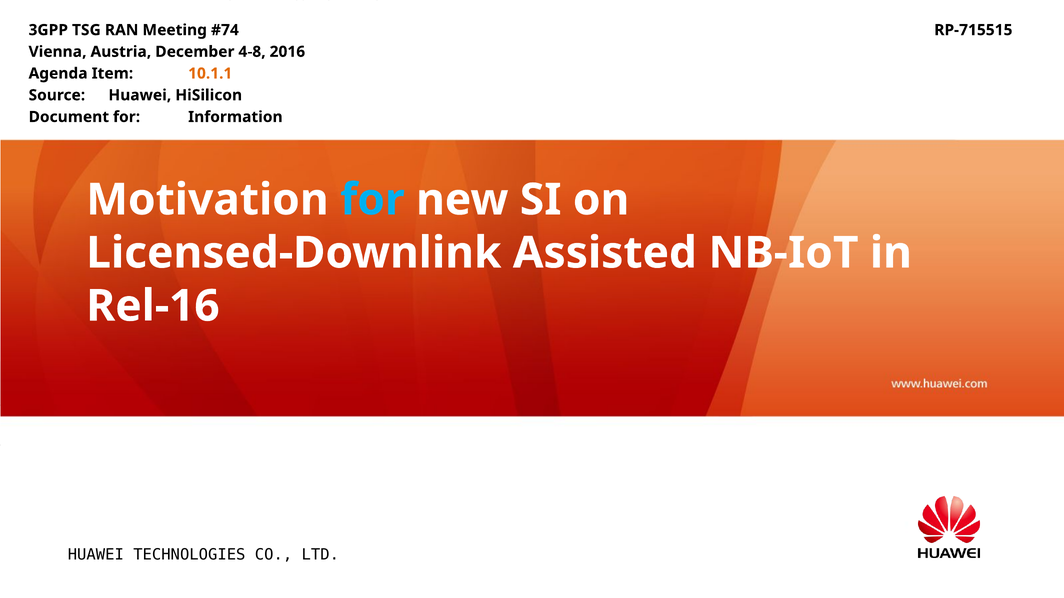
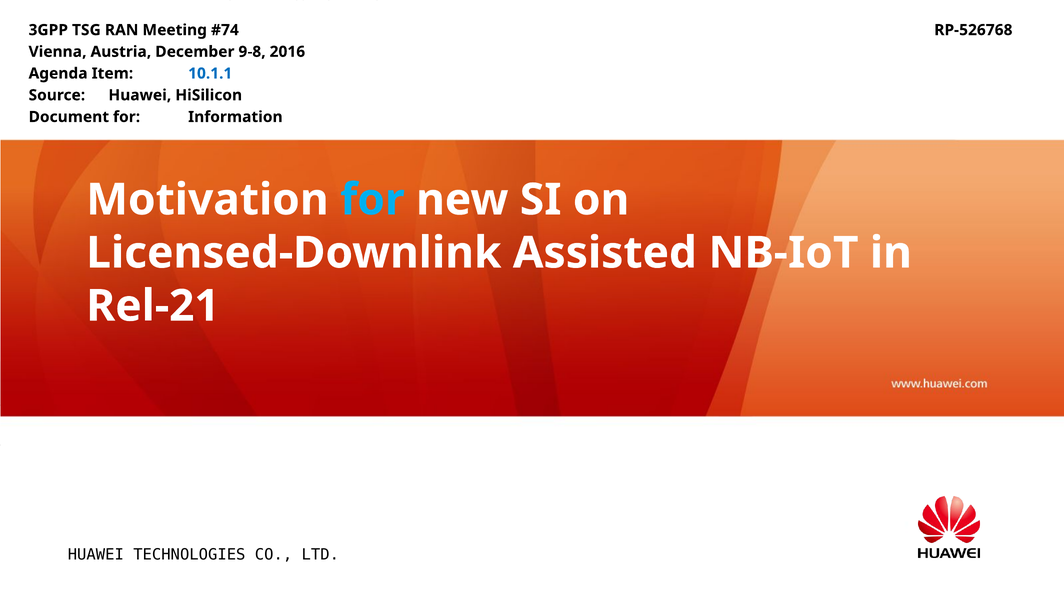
RP-715515: RP-715515 -> RP-526768 (973, 30)
4-8: 4-8 -> 9-8 (252, 52)
10.1.1 colour: orange -> blue (210, 74)
Rel-16: Rel-16 -> Rel-21 (153, 306)
